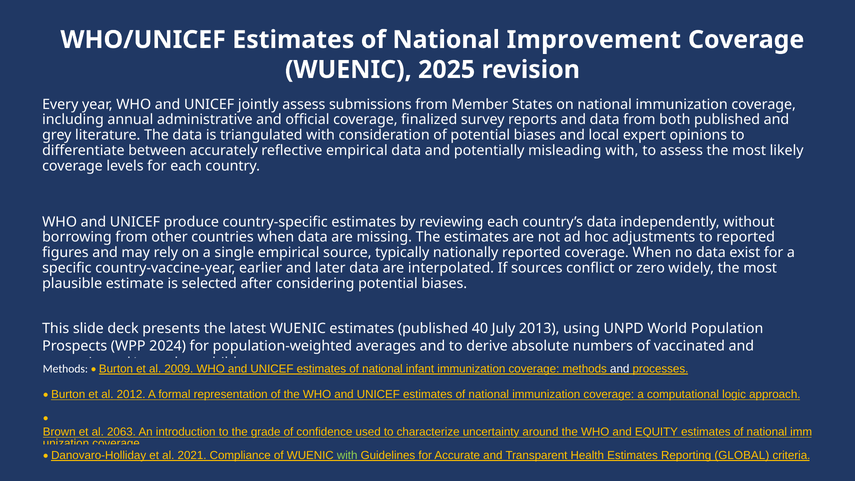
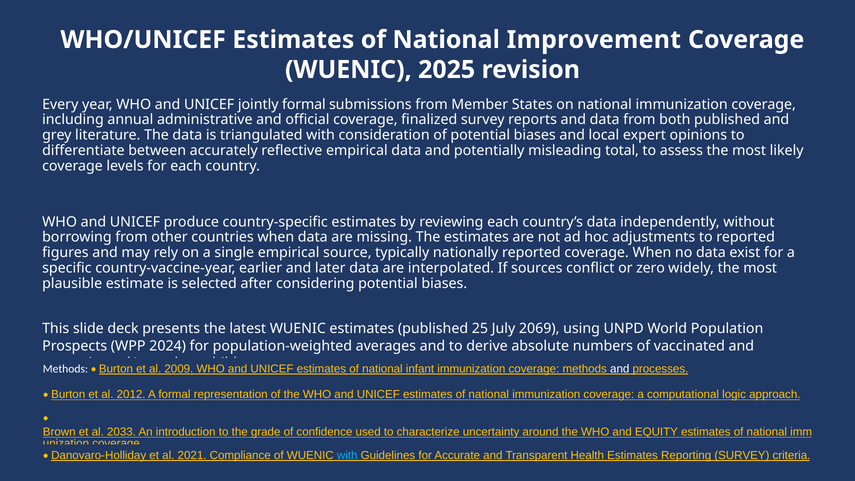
jointly assess: assess -> formal (304, 104)
misleading with: with -> total (622, 150)
40: 40 -> 25 (480, 329)
2013: 2013 -> 2069 (539, 329)
2063: 2063 -> 2033 (122, 432)
with colour: light green -> light blue (347, 455)
Reporting GLOBAL: GLOBAL -> SURVEY (742, 455)
